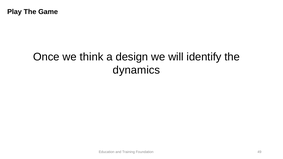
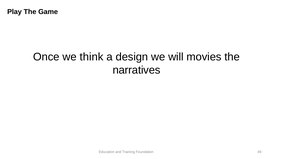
identify: identify -> movies (204, 57)
dynamics: dynamics -> narratives (137, 70)
